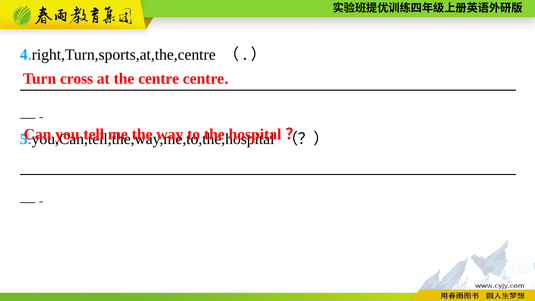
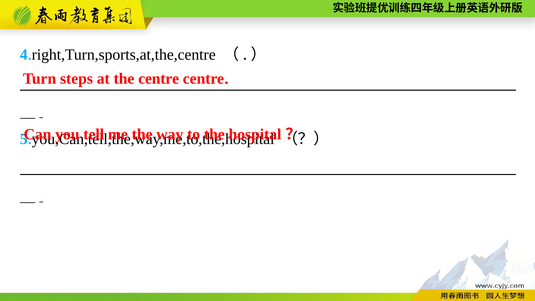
cross: cross -> steps (76, 79)
